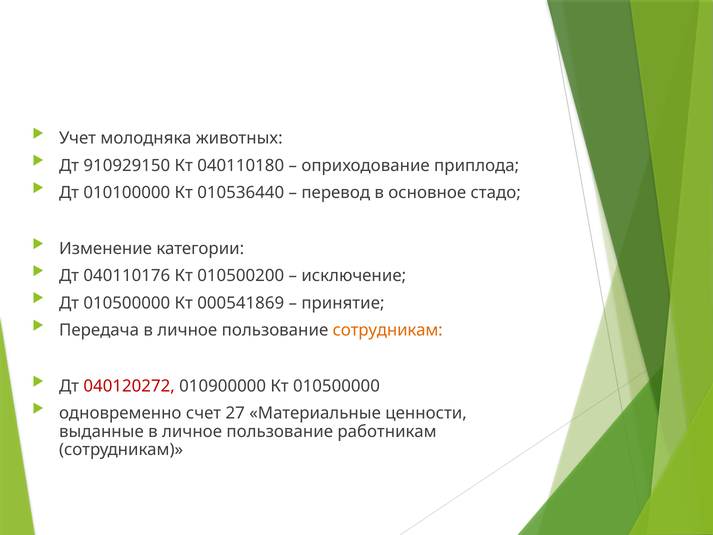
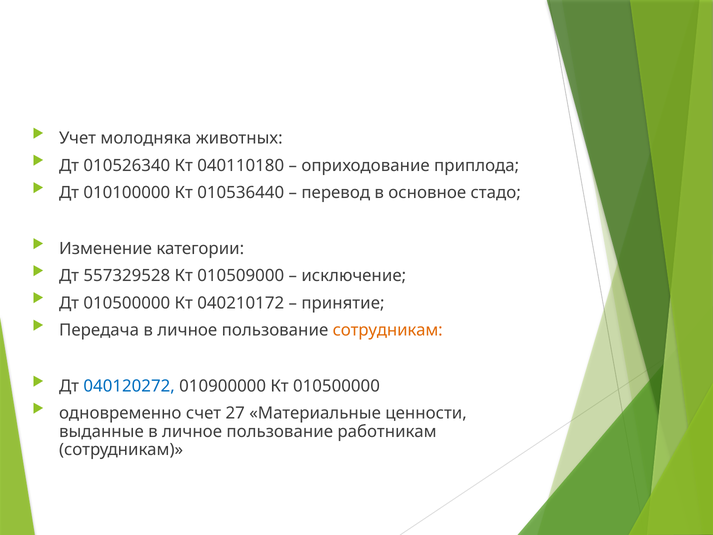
910929150: 910929150 -> 010526340 (127, 165)
040110176: 040110176 -> 557329528 (127, 276)
010500200: 010500200 -> 010509000 (241, 276)
000541869: 000541869 -> 040210172 (241, 303)
040120272 colour: red -> blue (129, 386)
